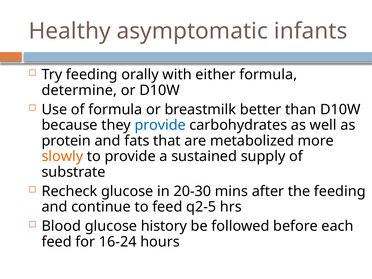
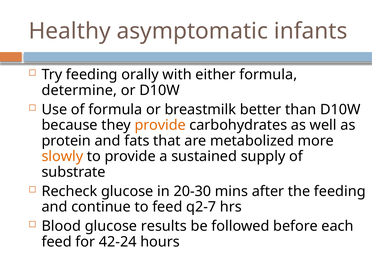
provide colour: blue -> orange (160, 125)
q2-5: q2-5 -> q2-7 (201, 207)
history: history -> results (164, 226)
16-24: 16-24 -> 42-24 (118, 242)
